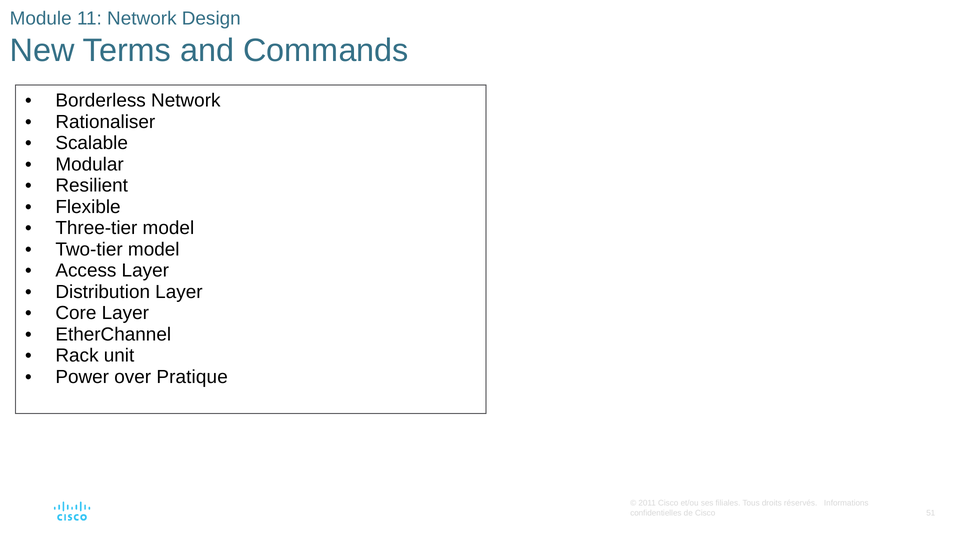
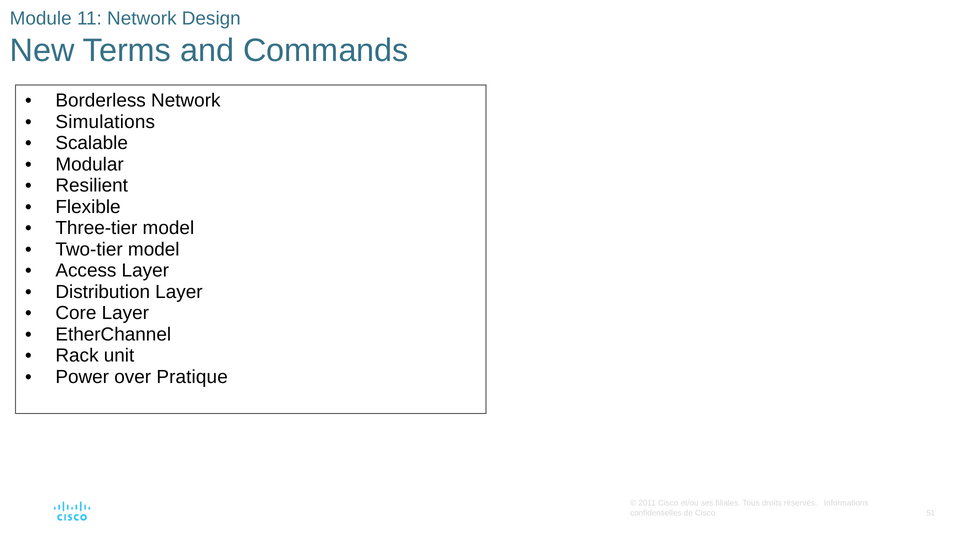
Rationaliser: Rationaliser -> Simulations (105, 122)
